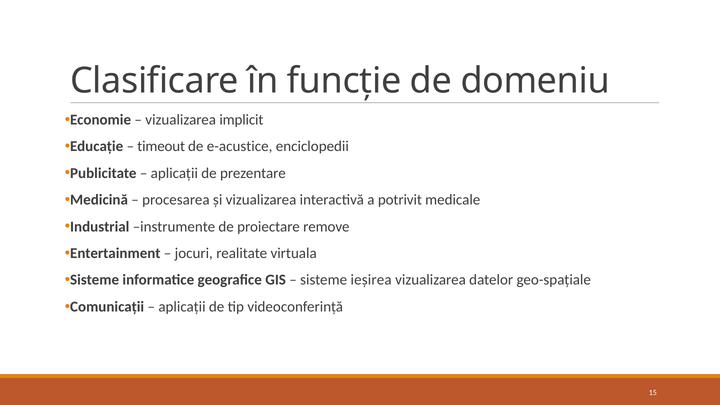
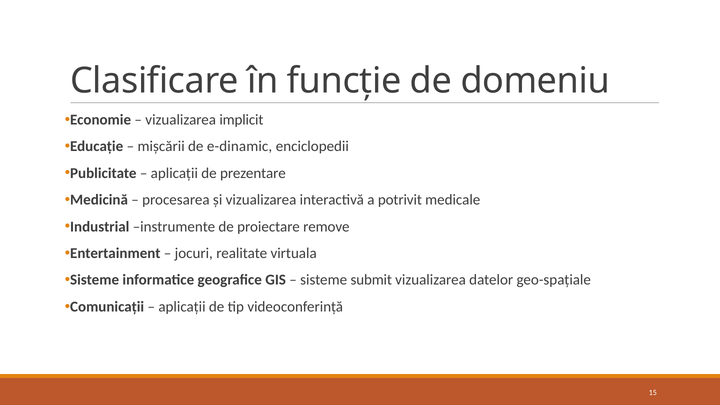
timeout: timeout -> mișcării (161, 146)
e-acustice: e-acustice -> e-dinamic (240, 146)
ieșirea: ieșirea -> submit (371, 280)
